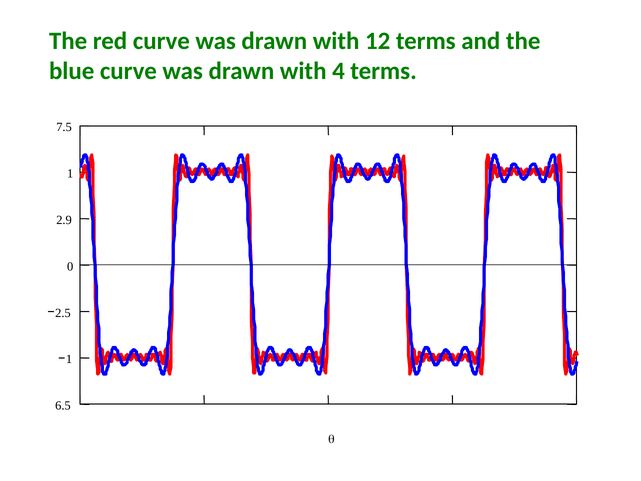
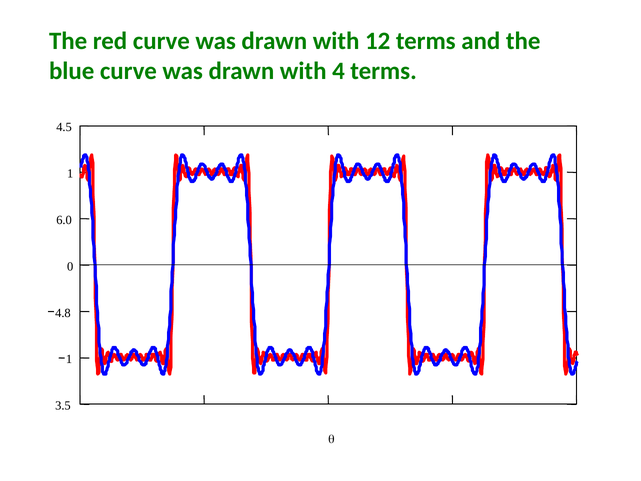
7.5: 7.5 -> 4.5 (64, 127)
2.9: 2.9 -> 6.0 (64, 220)
2.5: 2.5 -> 4.8 (63, 313)
6.5: 6.5 -> 3.5 (63, 406)
